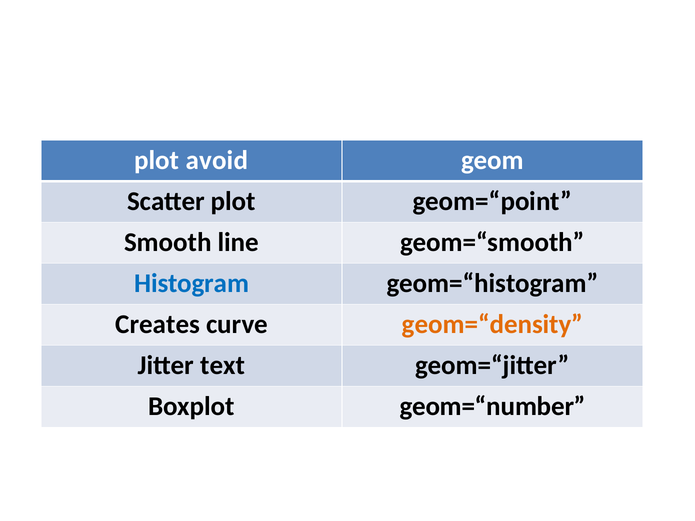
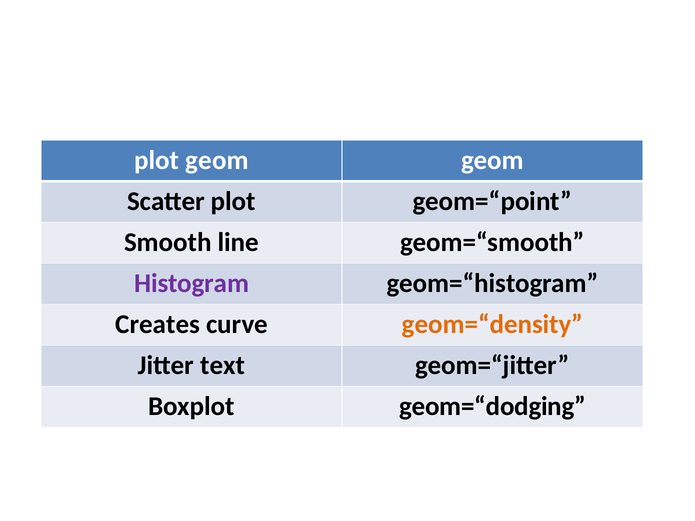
plot avoid: avoid -> geom (217, 161)
Histogram colour: blue -> purple (192, 284)
geom=“number: geom=“number -> geom=“dodging (493, 407)
